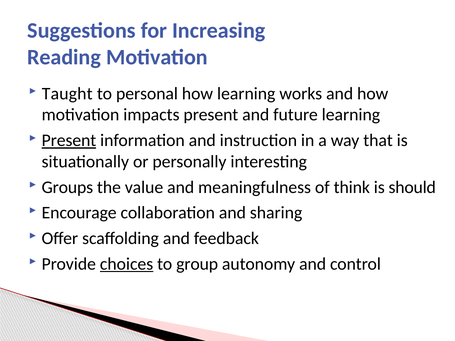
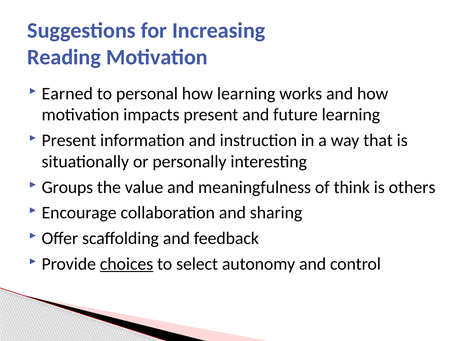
Taught: Taught -> Earned (67, 94)
Present underline: present -> none (69, 140)
should: should -> others (412, 187)
group: group -> select (197, 264)
